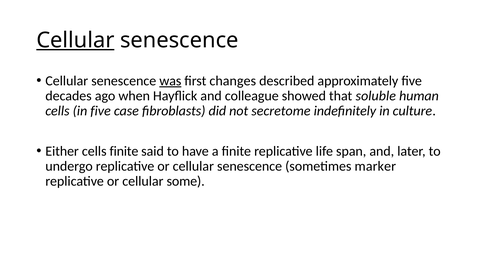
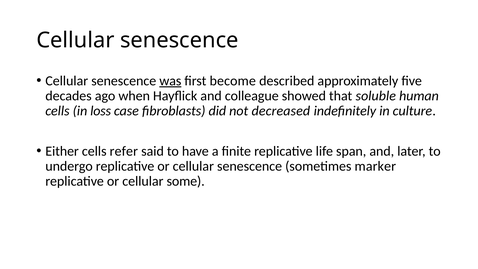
Cellular underline: present -> none (75, 40)
changes: changes -> become (233, 81)
in five: five -> loss (101, 111)
secretome: secretome -> decreased (281, 111)
cells finite: finite -> refer (124, 151)
